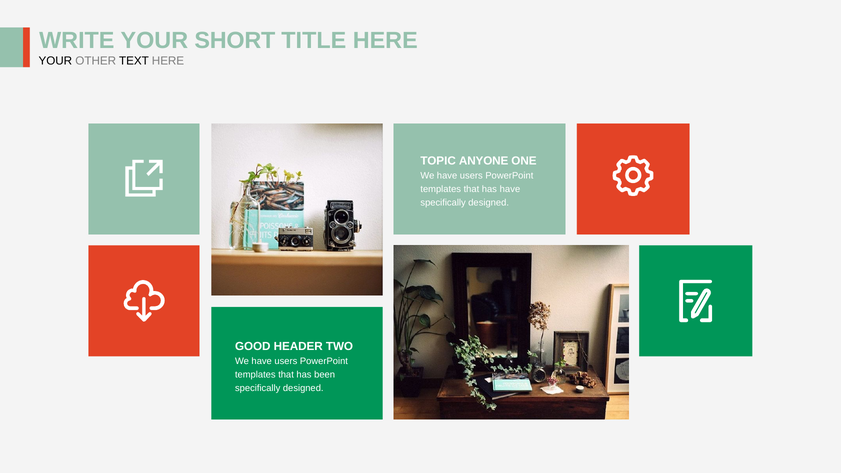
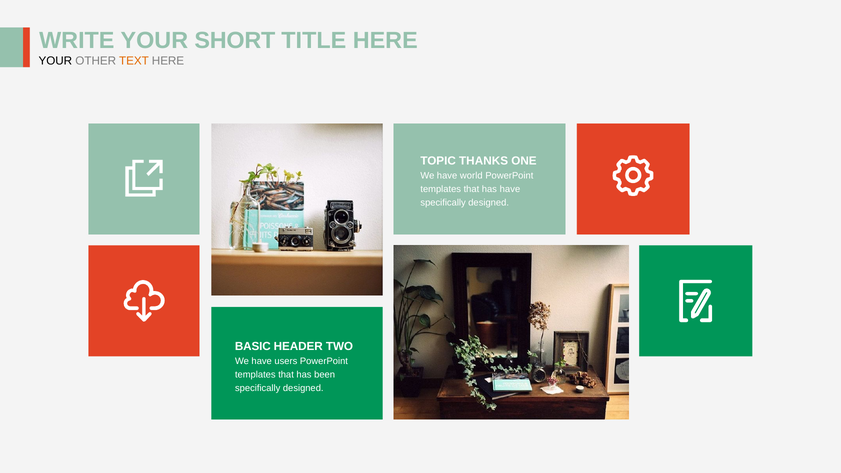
TEXT colour: black -> orange (134, 61)
ANYONE: ANYONE -> THANKS (484, 161)
users: users -> world (471, 176)
GOOD: GOOD -> BASIC (253, 346)
